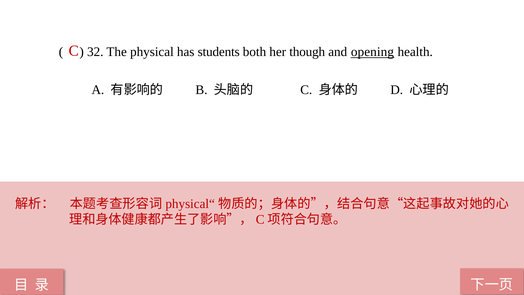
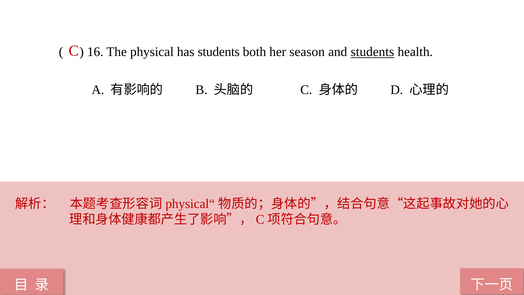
32: 32 -> 16 (95, 52)
though: though -> season (307, 52)
and opening: opening -> students (372, 52)
